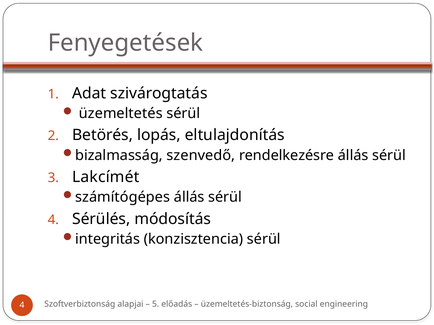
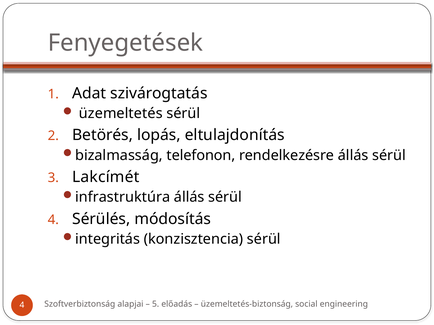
szenvedő: szenvedő -> telefonon (201, 156)
számítógépes: számítógépes -> infrastruktúra (123, 198)
